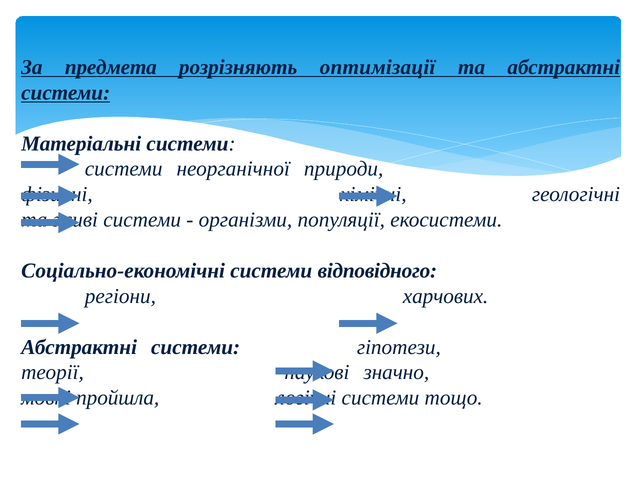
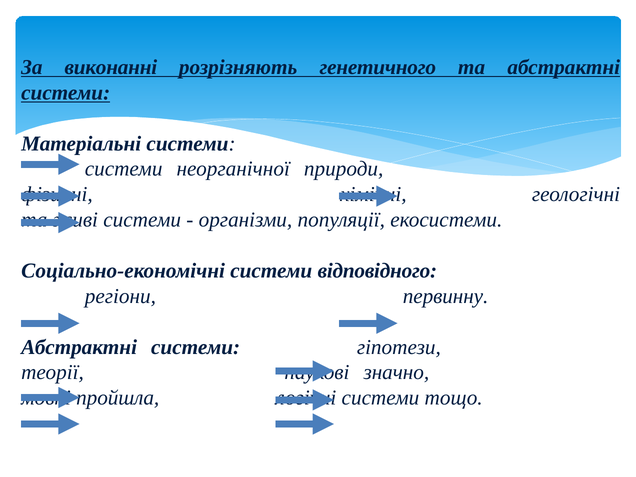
предмета: предмета -> виконанні (111, 67)
оптимізації: оптимізації -> генетичного (378, 67)
харчових: харчових -> первинну (446, 296)
